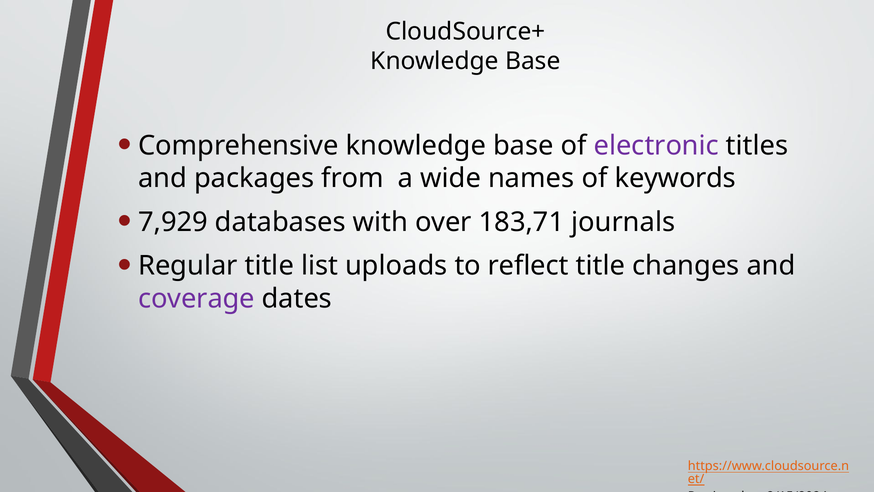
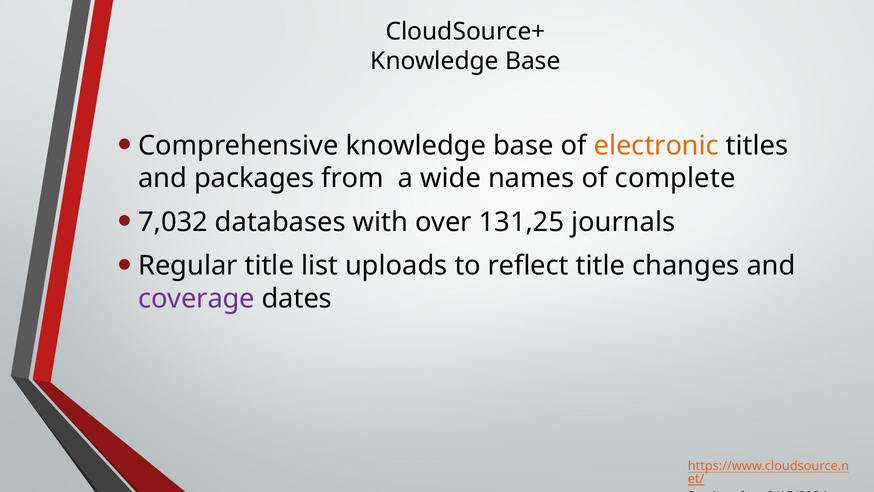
electronic colour: purple -> orange (656, 145)
keywords: keywords -> complete (675, 178)
7,929: 7,929 -> 7,032 (173, 222)
183,71: 183,71 -> 131,25 (522, 222)
